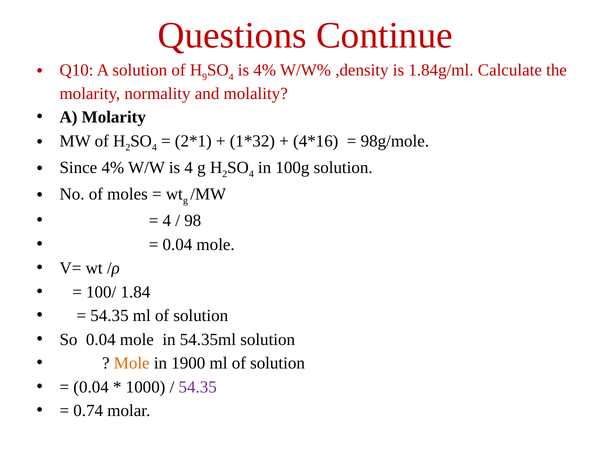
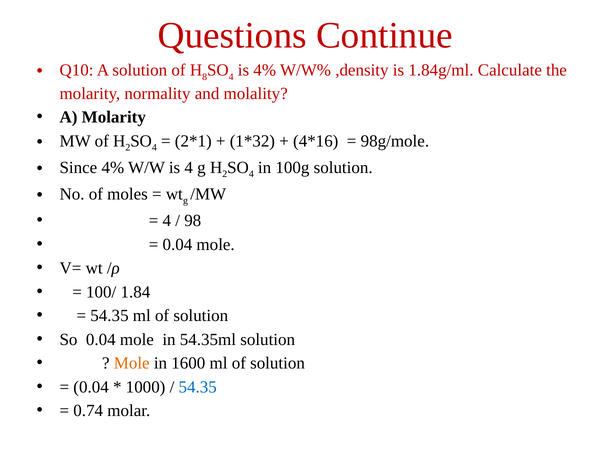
9: 9 -> 8 (205, 77)
1900: 1900 -> 1600 (188, 363)
54.35 colour: purple -> blue (198, 387)
